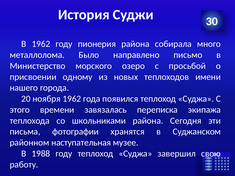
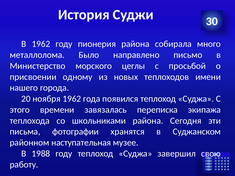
озеро: озеро -> цеглы (133, 66)
